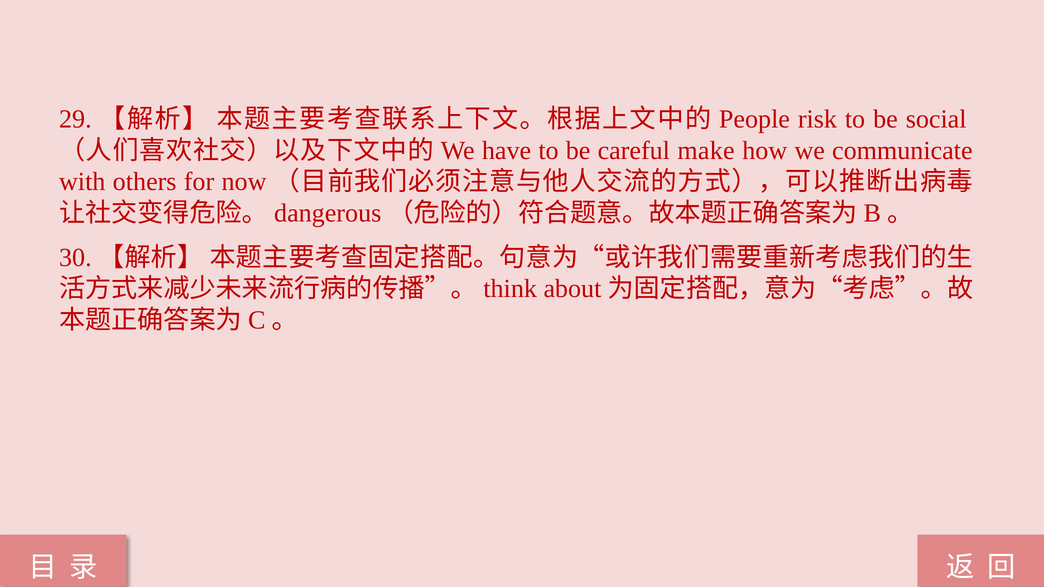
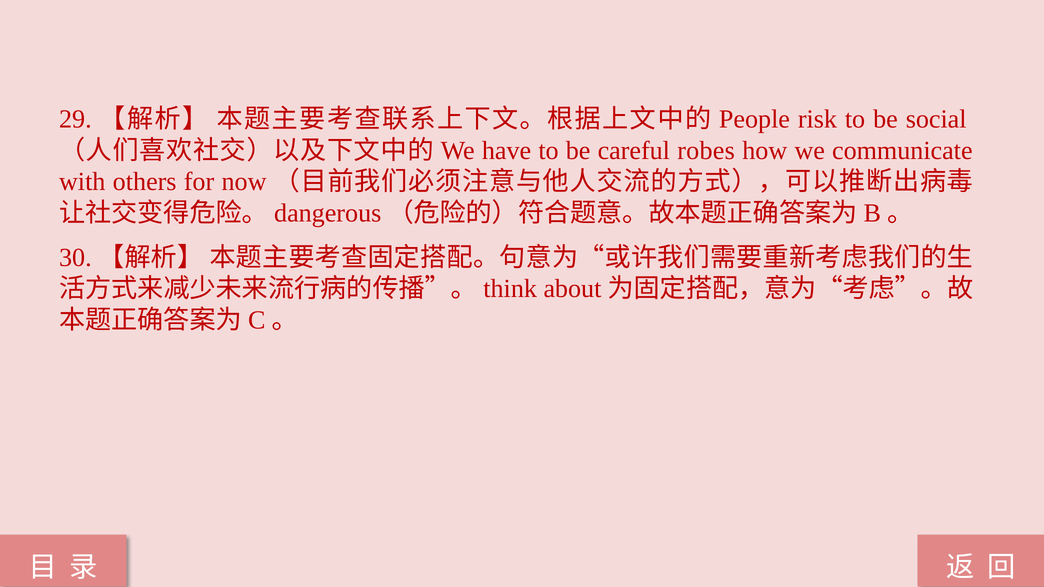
make: make -> robes (706, 151)
